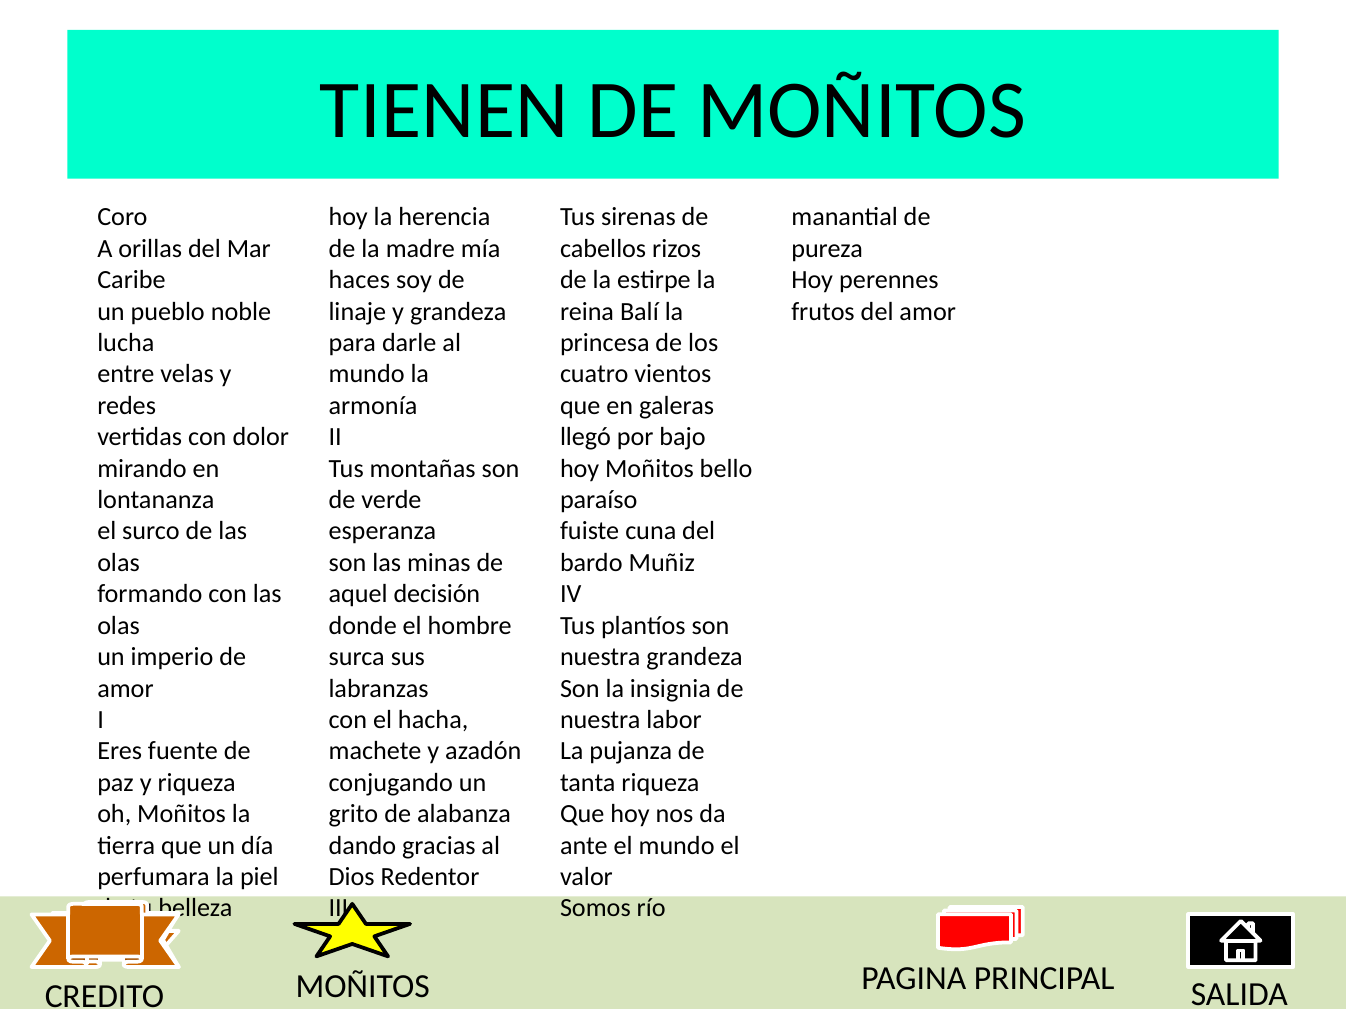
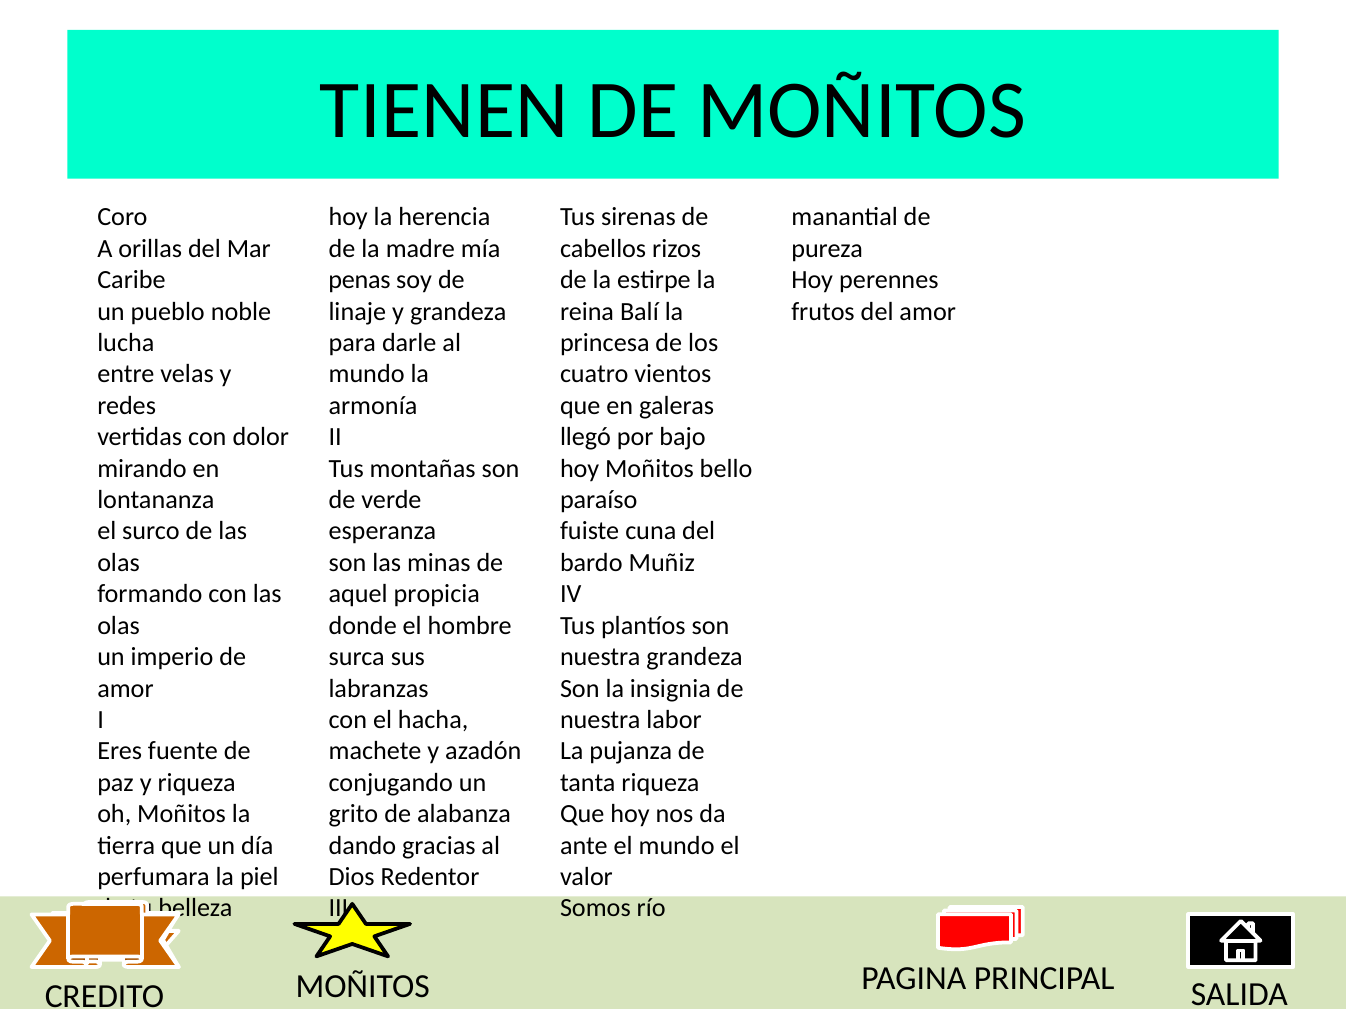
haces: haces -> penas (360, 280)
decisión: decisión -> propicia (437, 594)
